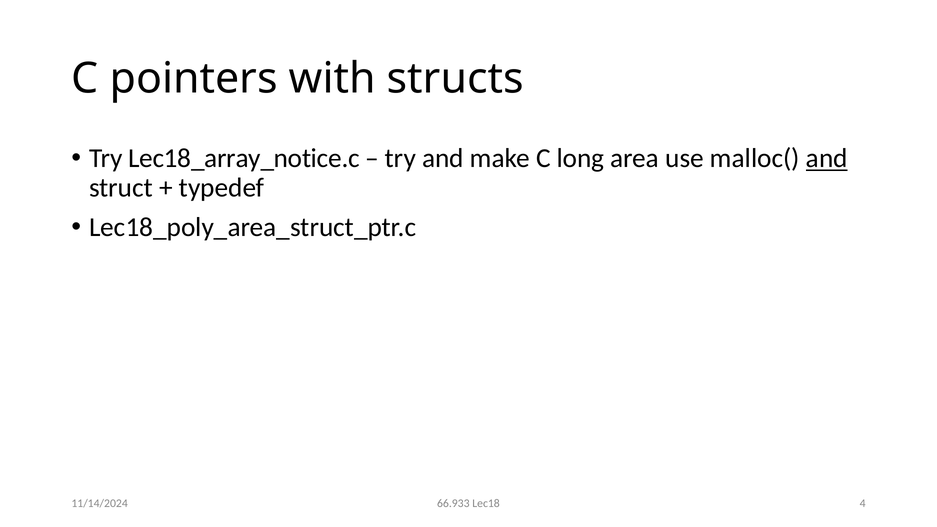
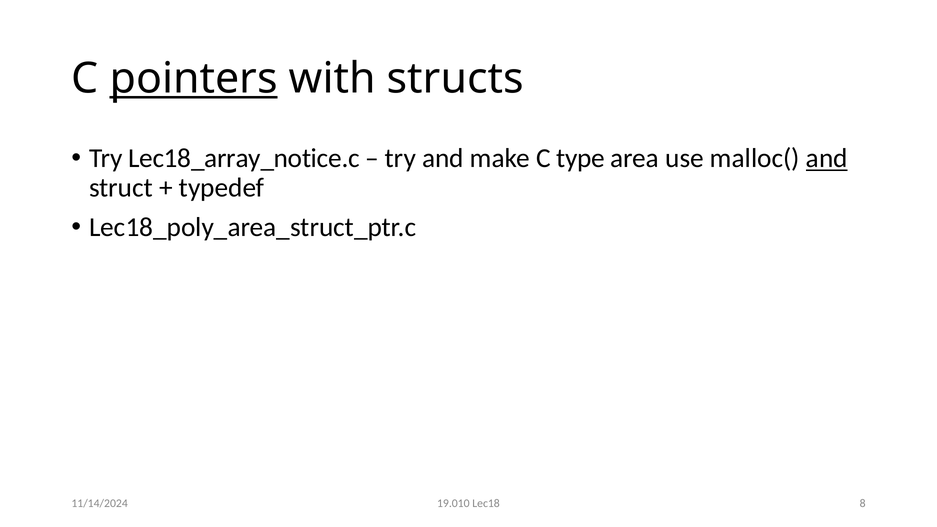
pointers underline: none -> present (194, 79)
long: long -> type (581, 158)
66.933: 66.933 -> 19.010 (453, 503)
4: 4 -> 8 (863, 503)
